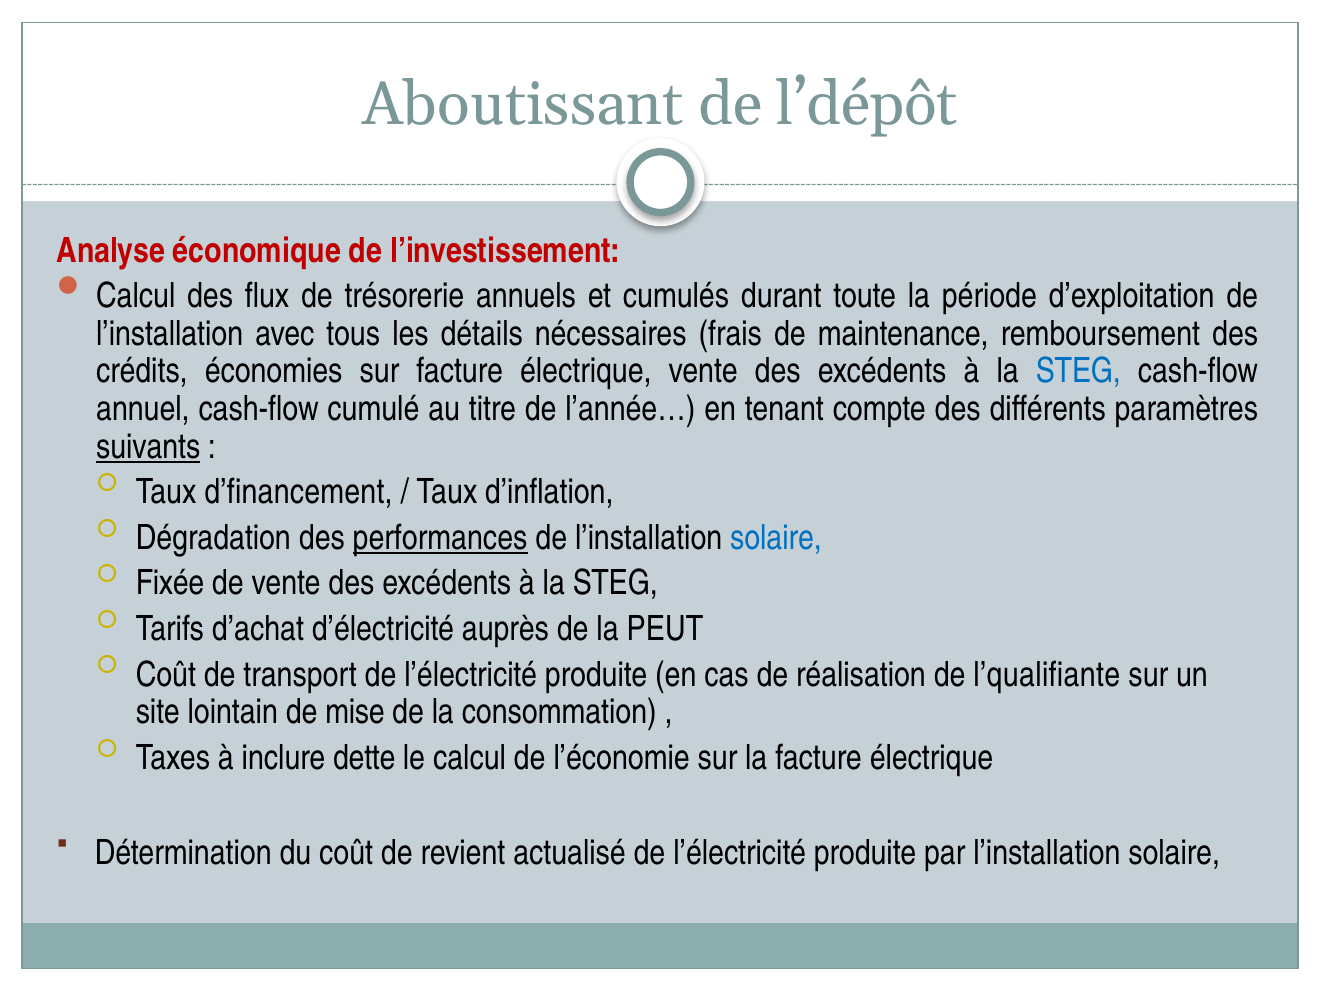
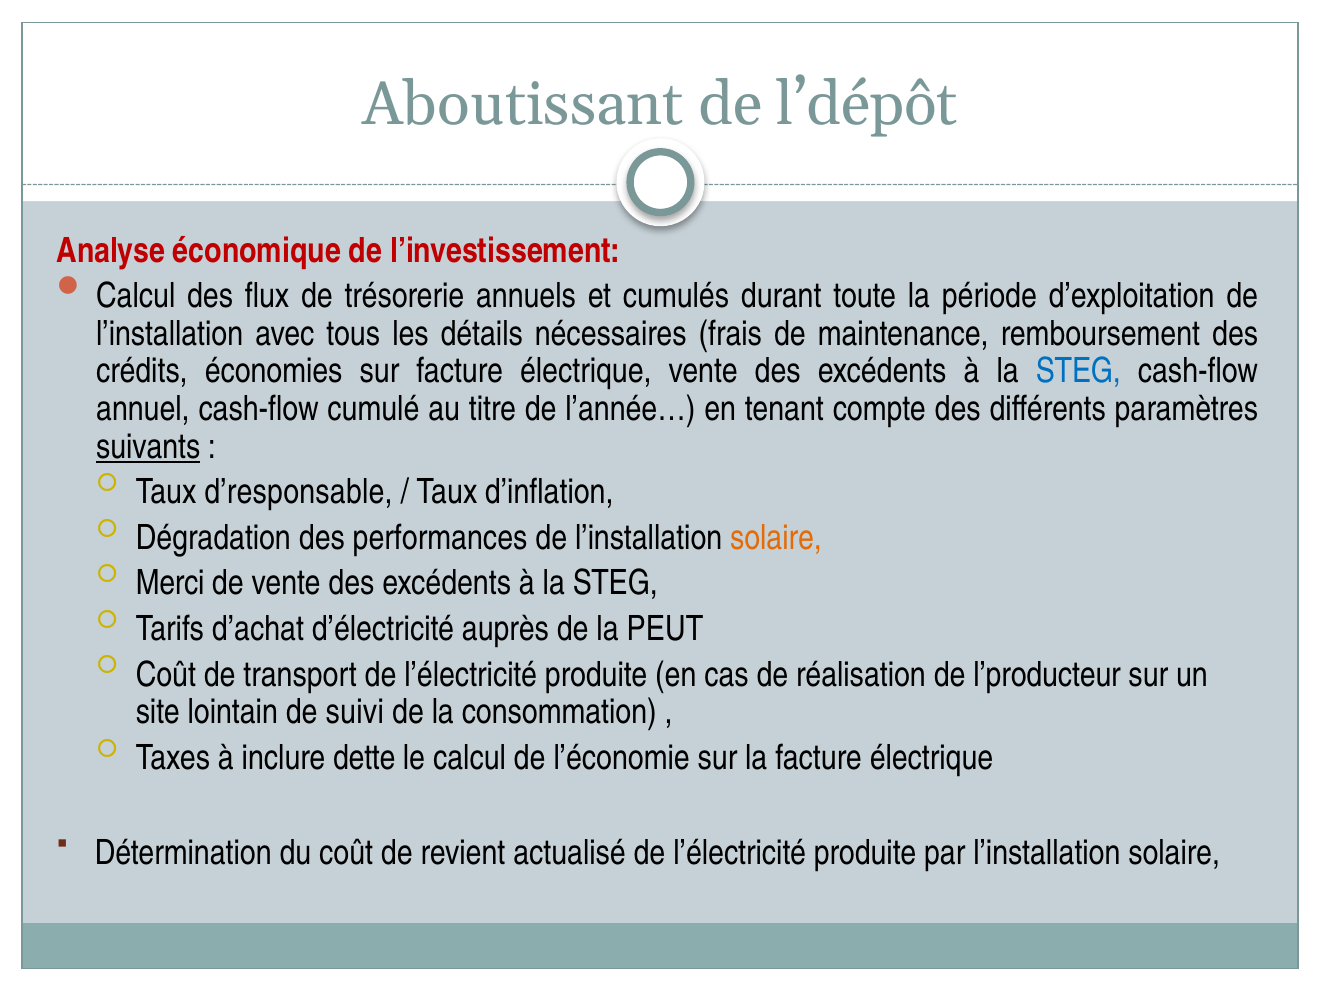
d’financement: d’financement -> d’responsable (298, 492)
performances underline: present -> none (440, 538)
solaire colour: blue -> orange (776, 538)
Fixée: Fixée -> Merci (170, 583)
l’qualifiante: l’qualifiante -> l’producteur (1047, 674)
mise: mise -> suivi (355, 712)
